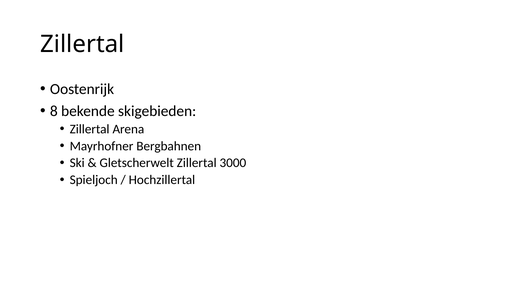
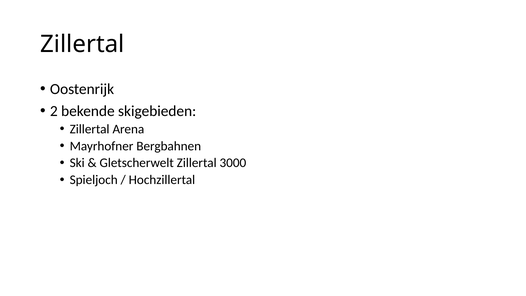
8: 8 -> 2 (54, 111)
